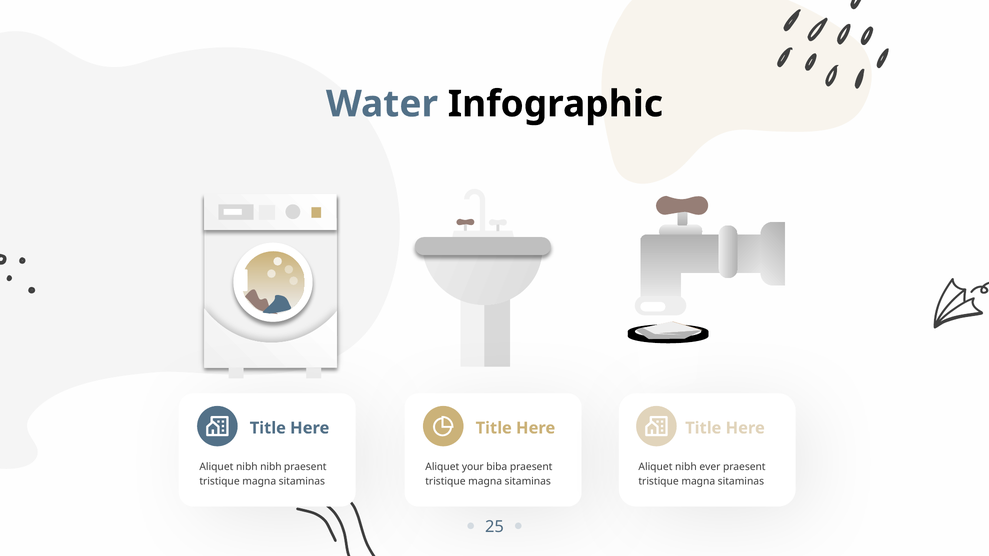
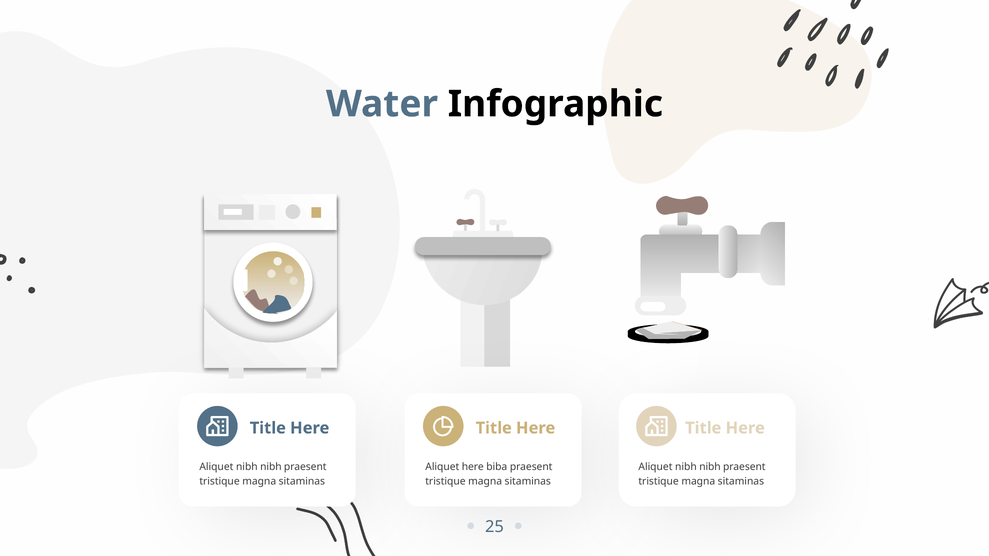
Aliquet your: your -> here (473, 467)
ever: ever -> nibh (710, 467)
